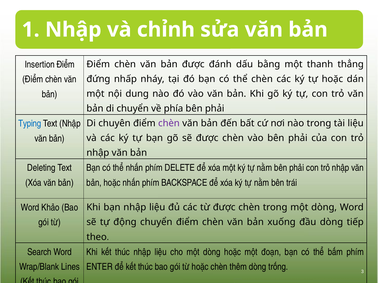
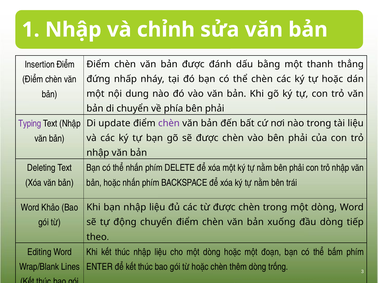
Typing colour: blue -> purple (30, 124)
chuyên: chuyên -> update (114, 124)
Search: Search -> Editing (39, 252)
